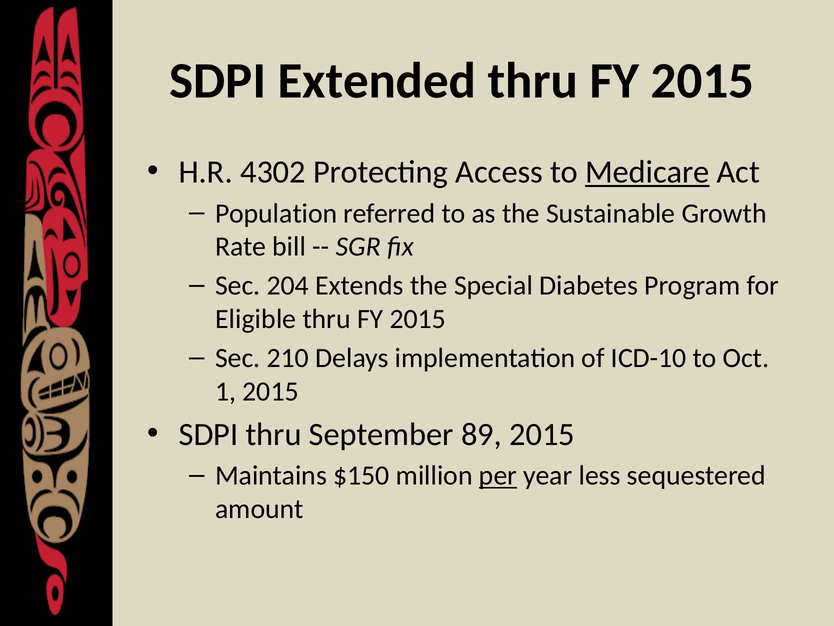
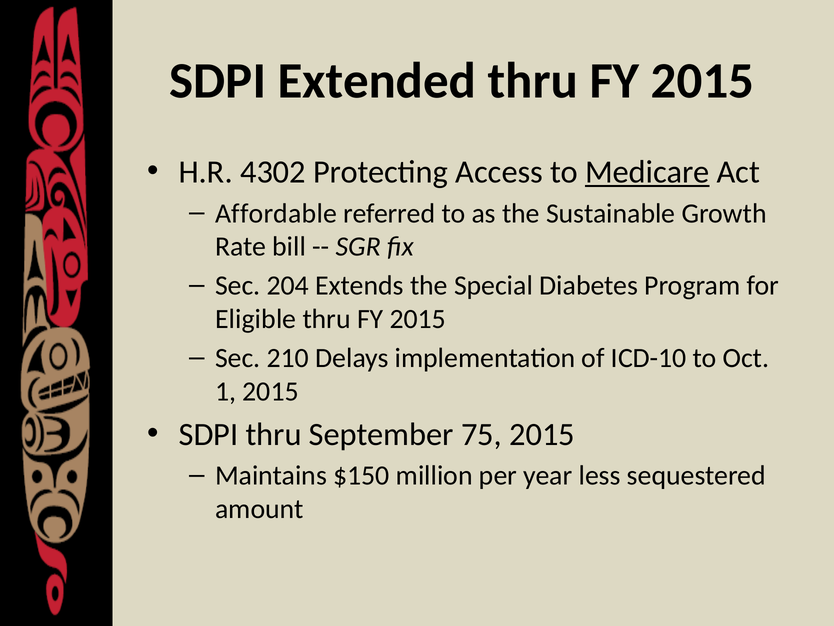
Population: Population -> Affordable (276, 213)
89: 89 -> 75 (481, 434)
per underline: present -> none (498, 475)
